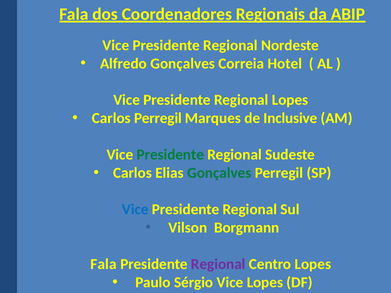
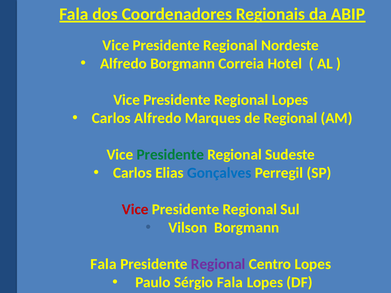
Alfredo Gonçalves: Gonçalves -> Borgmann (183, 64)
Carlos Perregil: Perregil -> Alfredo (158, 118)
de Inclusive: Inclusive -> Regional (290, 118)
Gonçalves colour: green -> blue (219, 173)
Vice colour: blue -> red (135, 210)
Sérgio Vice: Vice -> Fala (230, 283)
